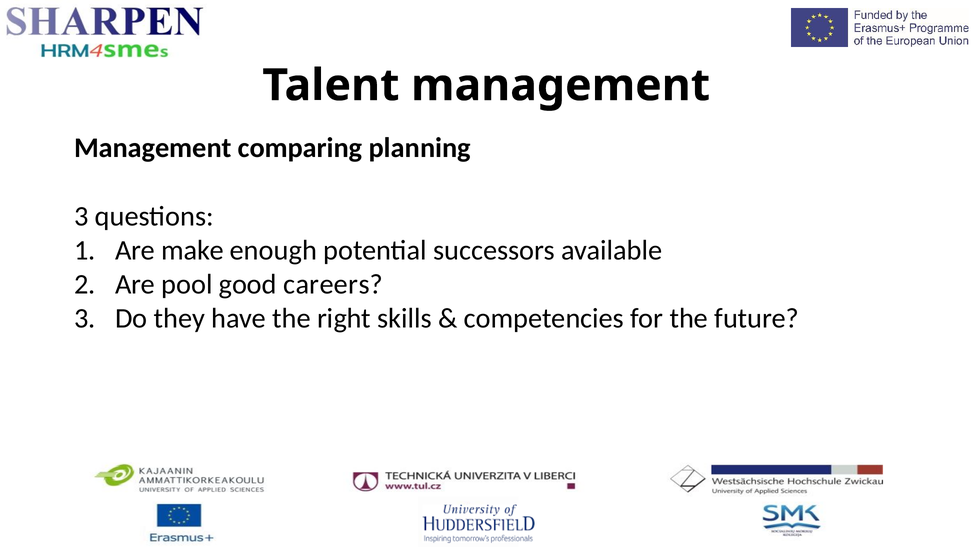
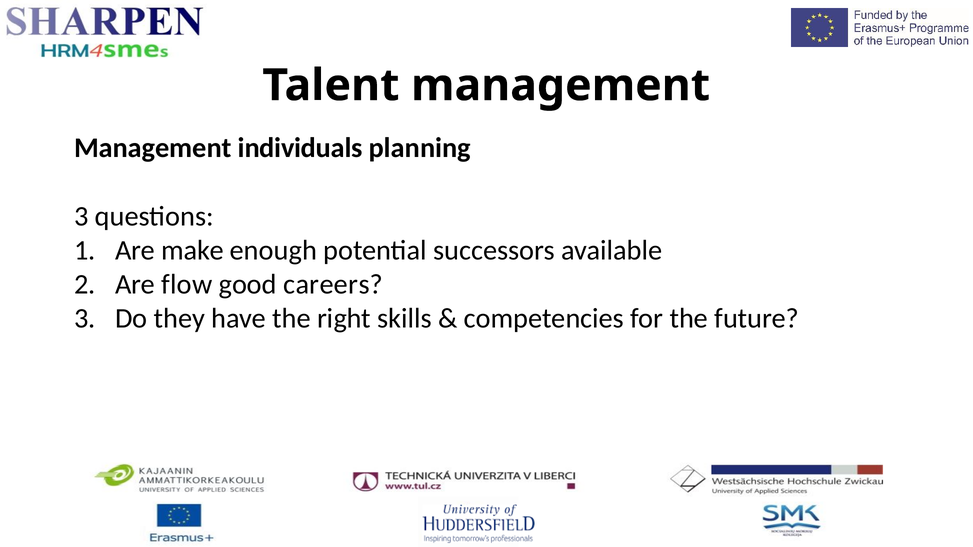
comparing: comparing -> individuals (300, 148)
pool: pool -> flow (187, 285)
